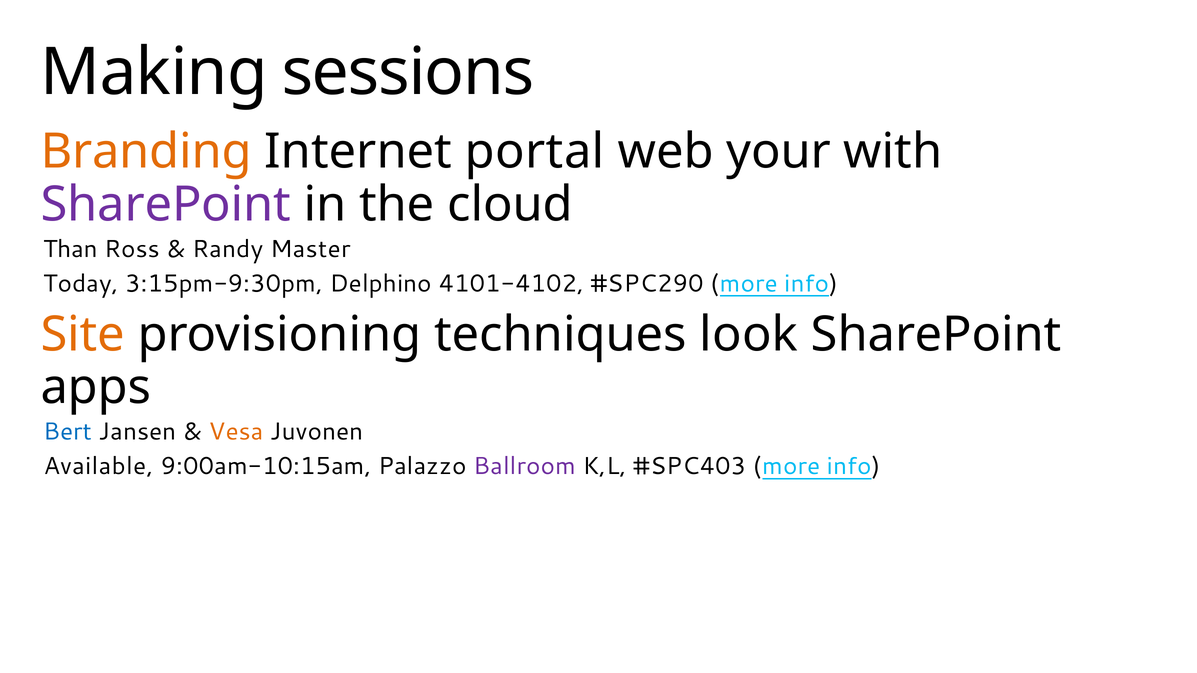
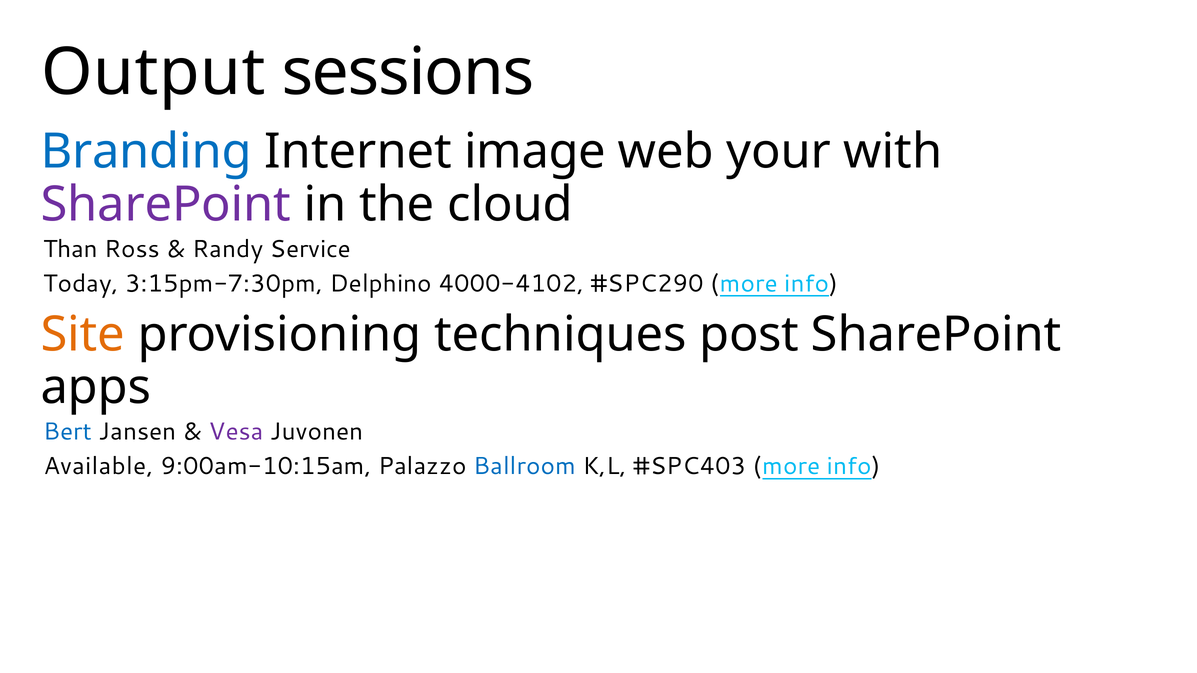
Making: Making -> Output (153, 72)
Branding colour: orange -> blue (146, 152)
portal: portal -> image (535, 152)
Master: Master -> Service (311, 249)
3:15pm-9:30pm: 3:15pm-9:30pm -> 3:15pm-7:30pm (224, 284)
4101-4102: 4101-4102 -> 4000-4102 (511, 284)
look: look -> post (749, 334)
Vesa colour: orange -> purple (236, 432)
Ballroom colour: purple -> blue (525, 467)
